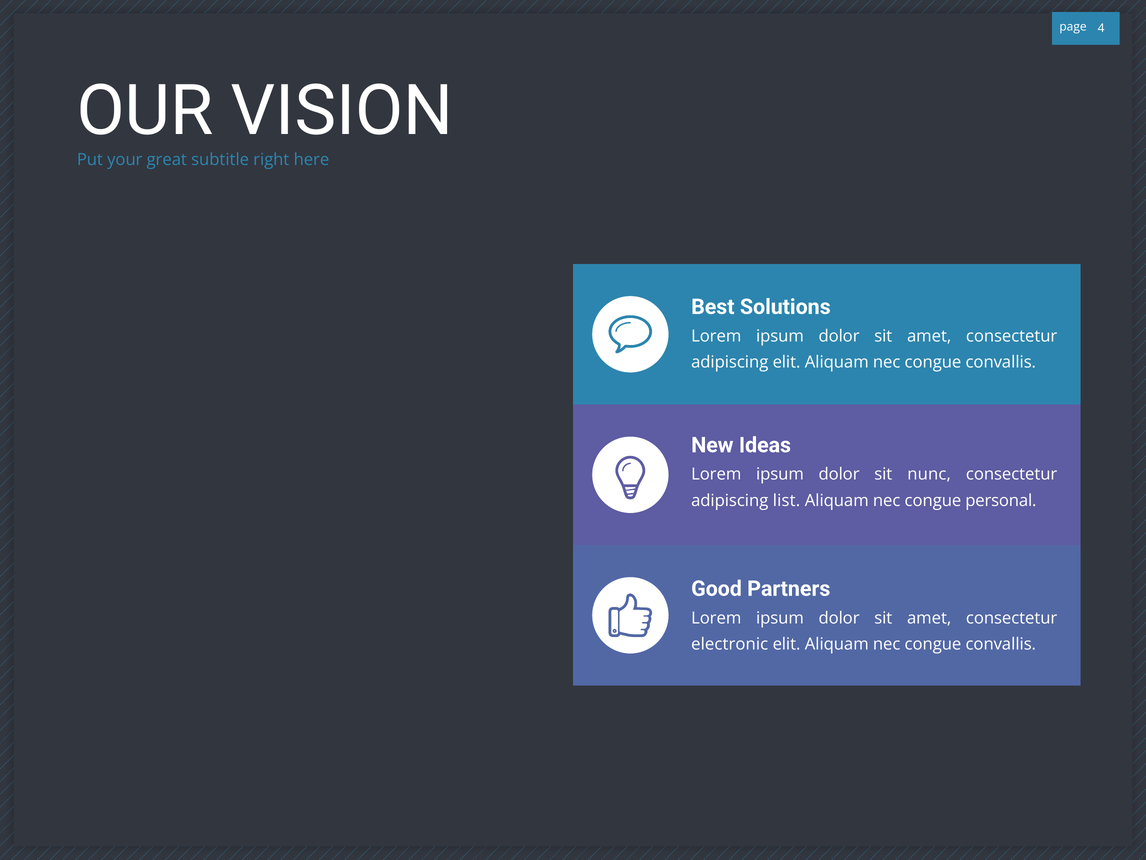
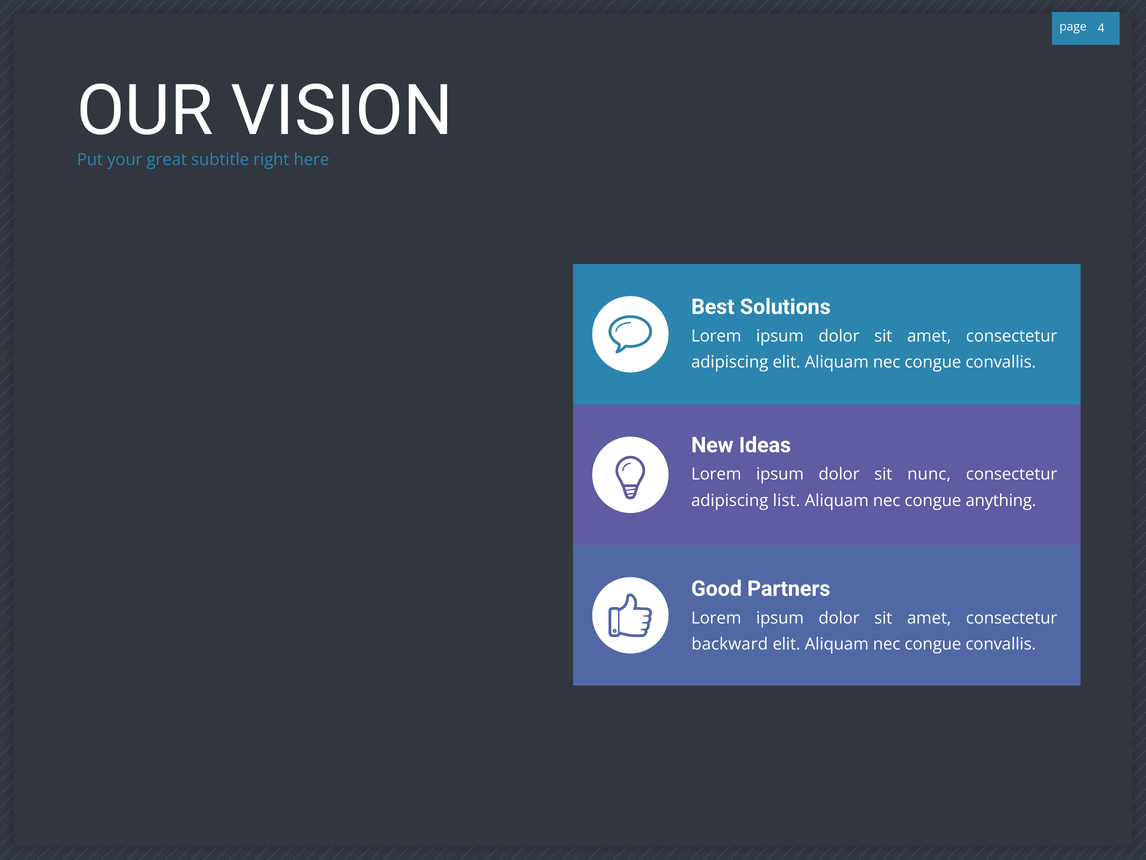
personal: personal -> anything (1001, 500)
electronic: electronic -> backward (730, 644)
